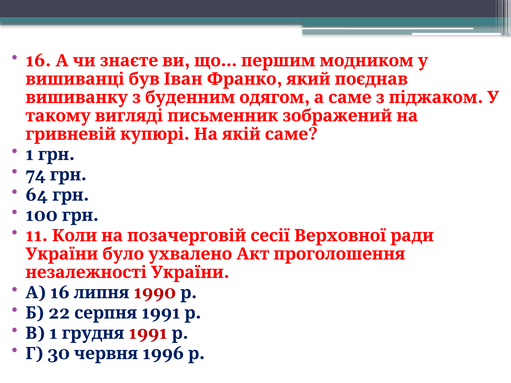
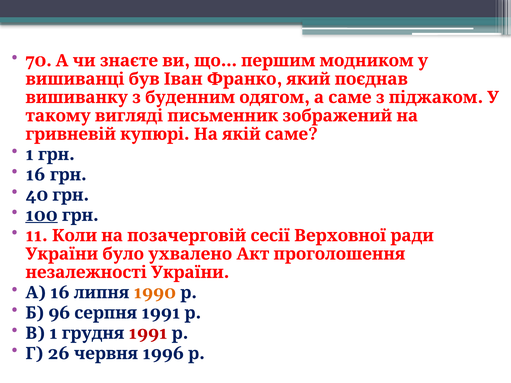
16: 16 -> 70 (38, 61)
74: 74 -> 16 (35, 175)
64: 64 -> 40 (37, 195)
100 underline: none -> present (42, 215)
1990 colour: red -> orange (155, 293)
22: 22 -> 96 (59, 313)
30: 30 -> 26 (59, 354)
